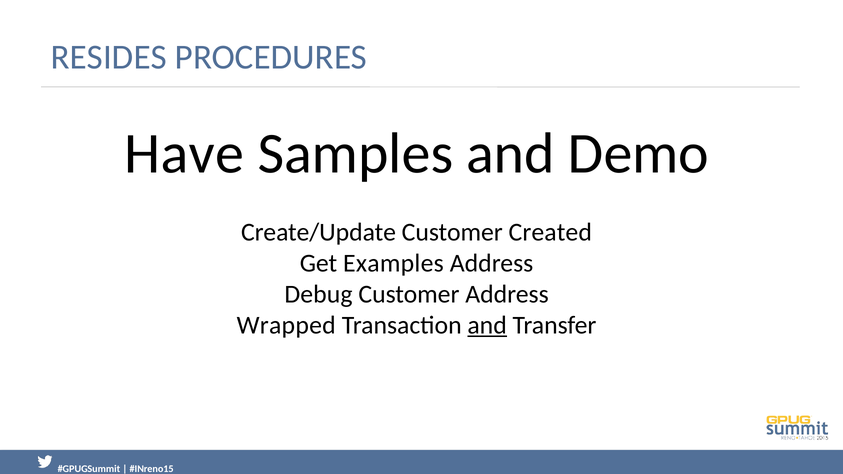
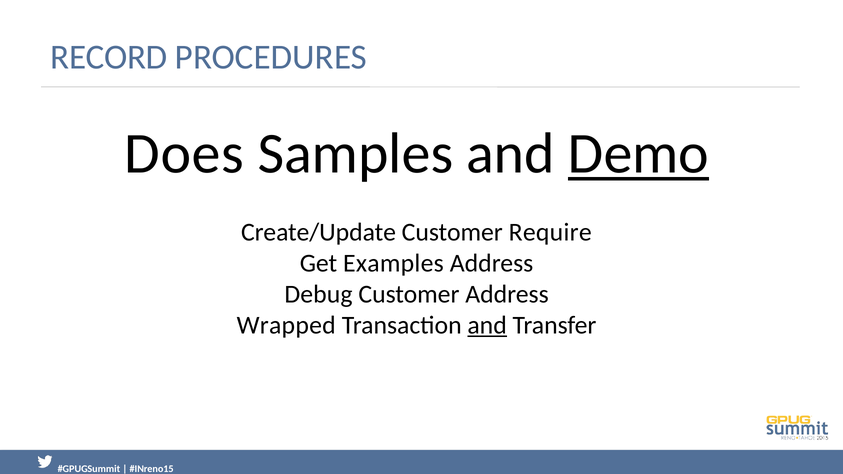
RESIDES: RESIDES -> RECORD (109, 57)
Have: Have -> Does (184, 154)
Demo underline: none -> present (638, 154)
Created: Created -> Require (550, 233)
